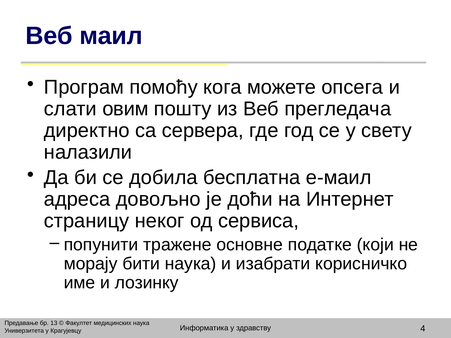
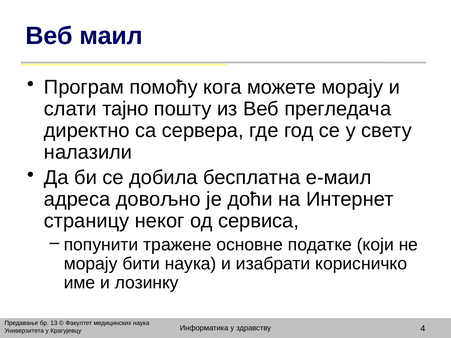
можете опсега: опсега -> морају (352, 87)
овим: овим -> тајно (125, 109)
